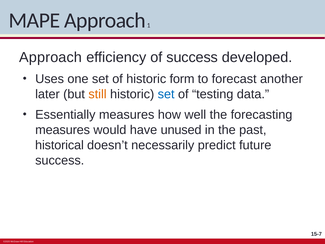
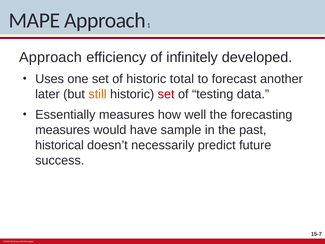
of success: success -> infinitely (192, 57)
form: form -> total (182, 79)
set colour: blue -> red (166, 94)
unused: unused -> sample (181, 130)
